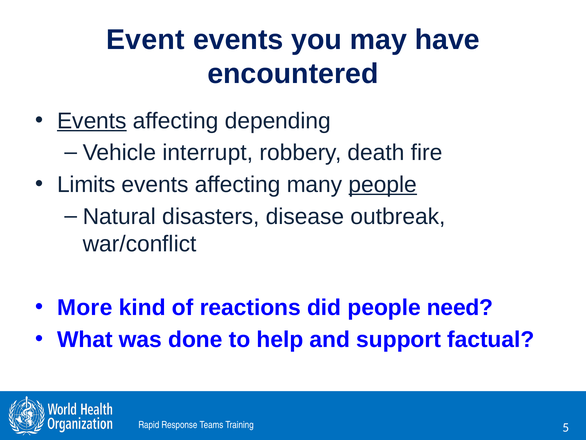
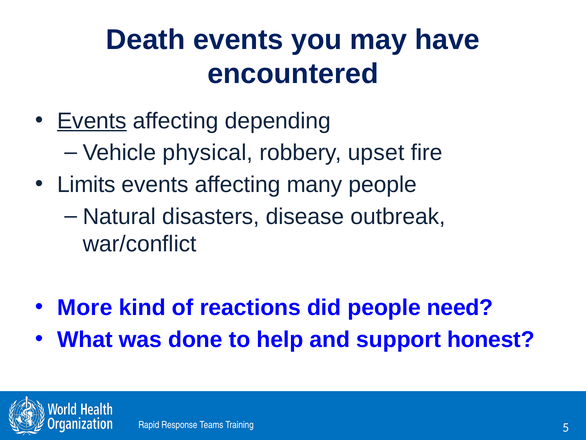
Event: Event -> Death (146, 40)
interrupt: interrupt -> physical (208, 153)
death: death -> upset (376, 153)
people underline: present -> none (383, 184)
factual: factual -> honest (491, 339)
